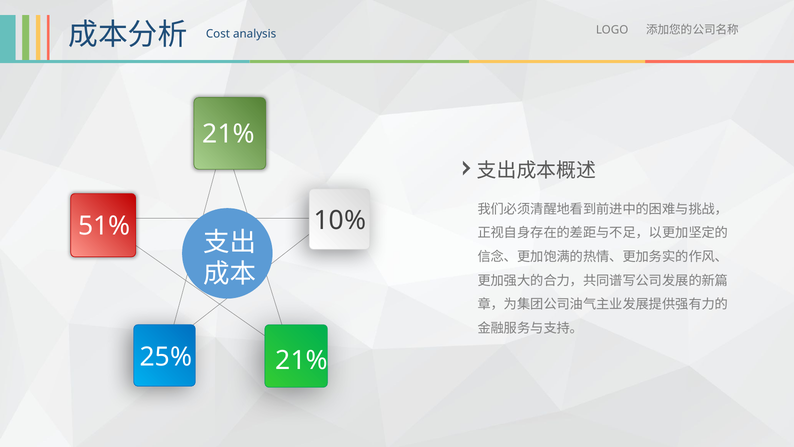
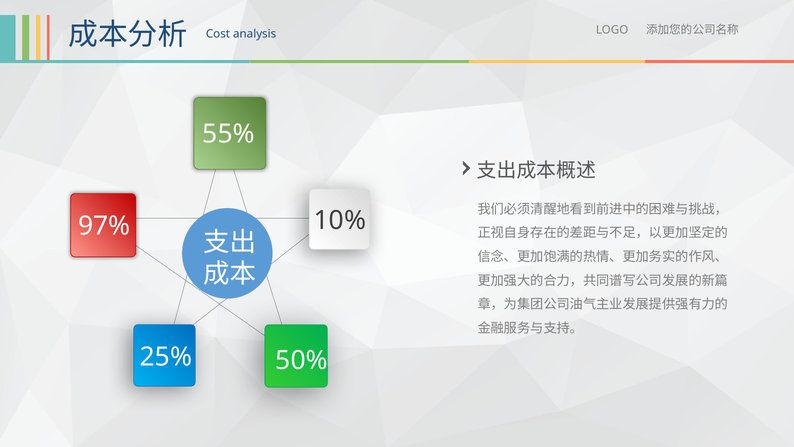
21%: 21% -> 55% (229, 134)
51%: 51% -> 97% (104, 226)
25% 21%: 21% -> 50% (302, 361)
